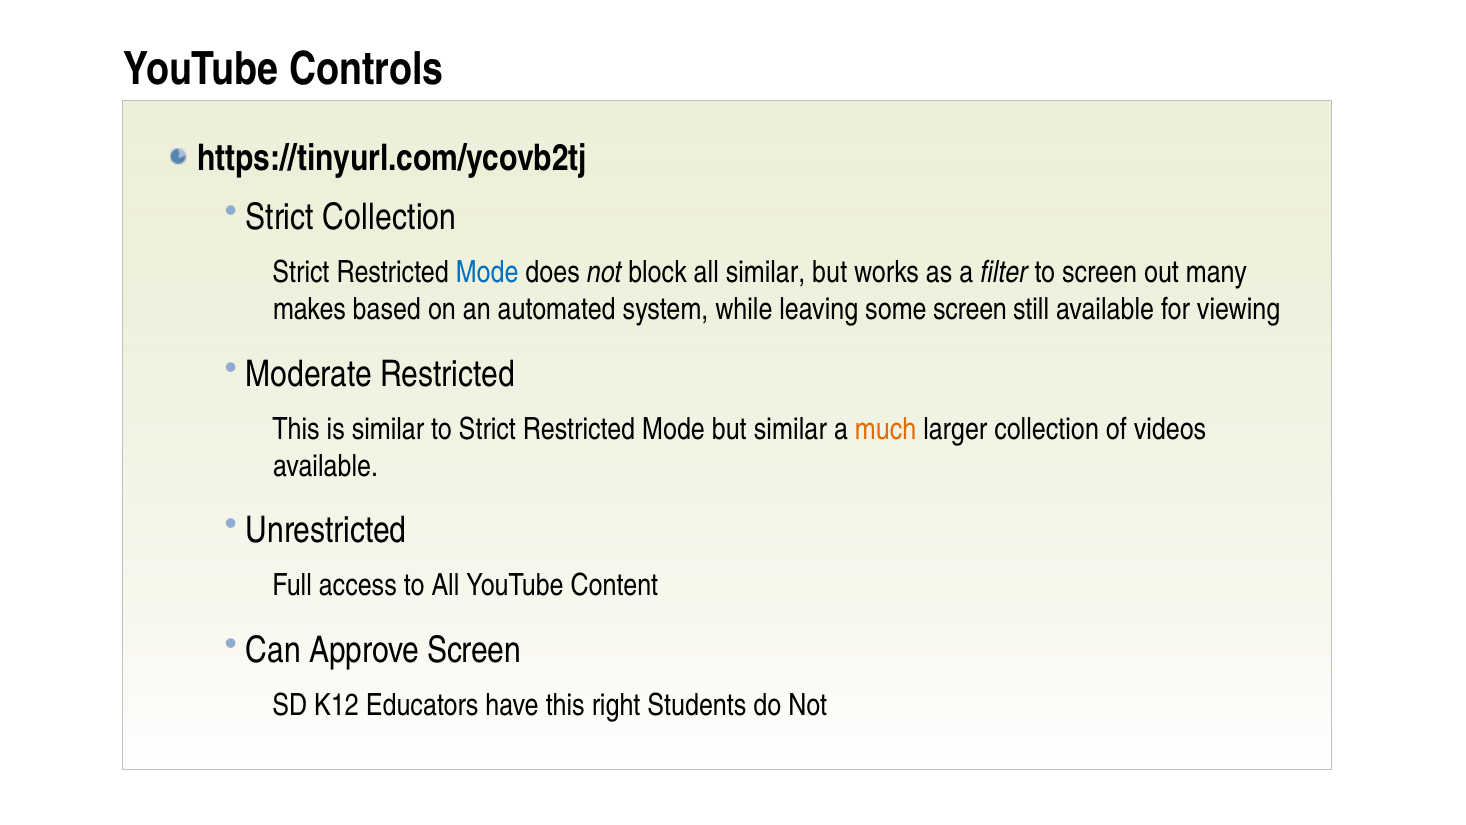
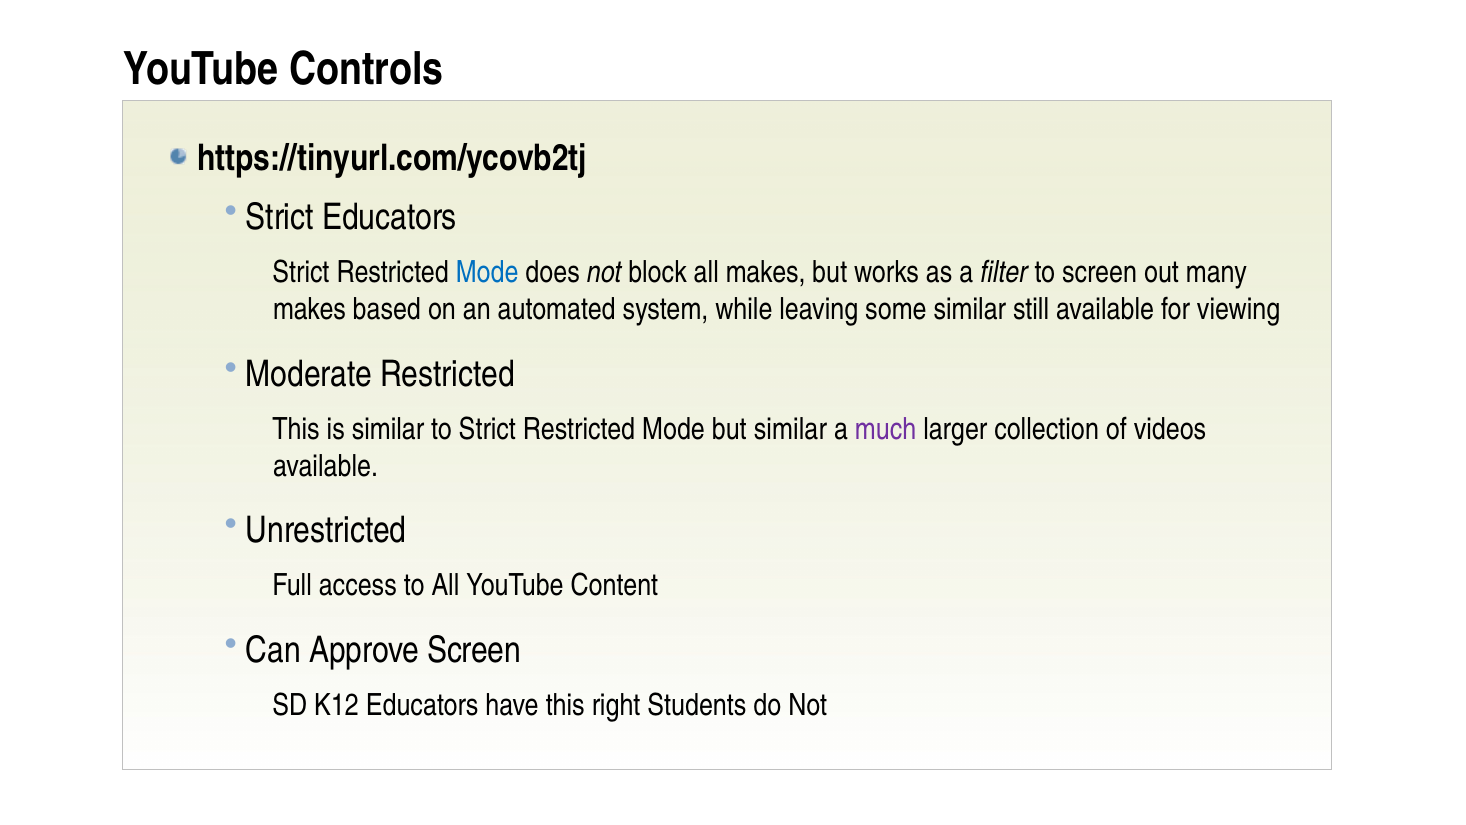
Strict Collection: Collection -> Educators (390, 217)
all similar: similar -> makes (766, 272)
some screen: screen -> similar (970, 309)
much colour: orange -> purple (886, 429)
